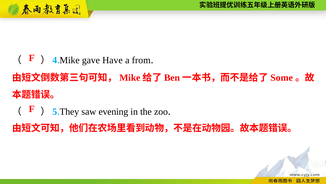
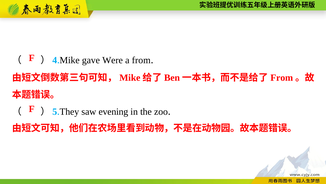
Have: Have -> Were (113, 60)
Some: Some -> From (282, 77)
